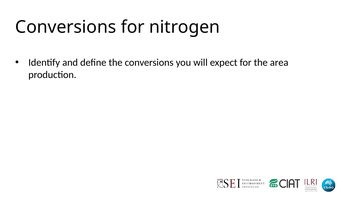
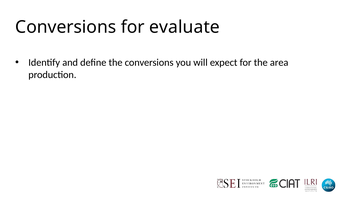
nitrogen: nitrogen -> evaluate (184, 27)
